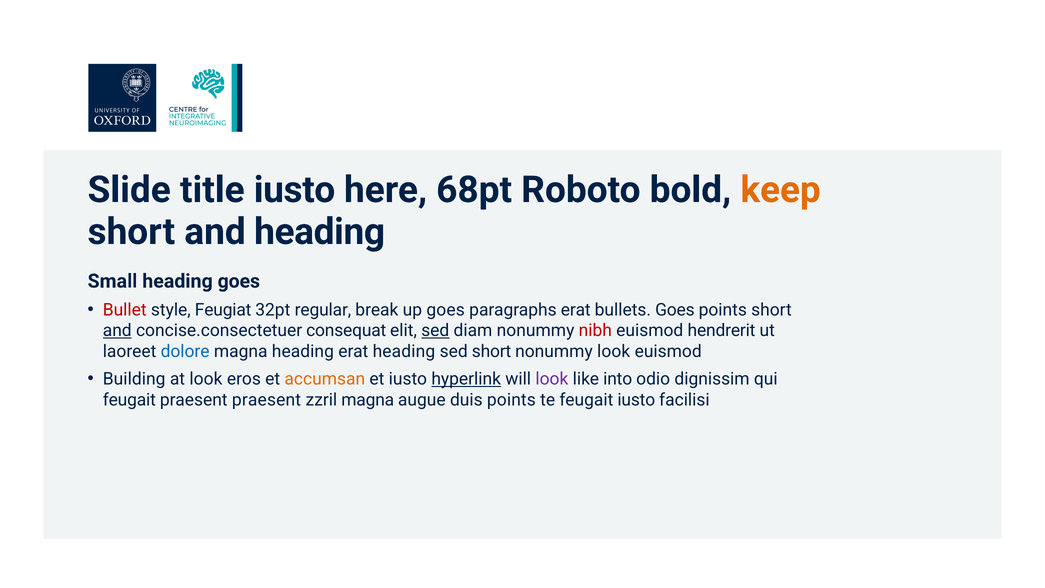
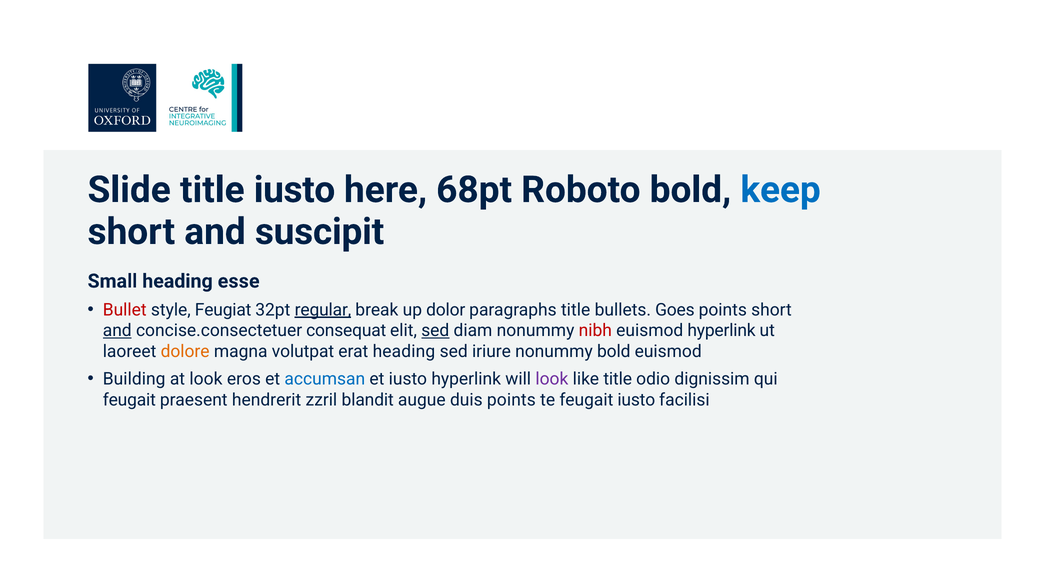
keep colour: orange -> blue (781, 190)
and heading: heading -> suscipit (320, 232)
heading goes: goes -> esse (239, 281)
regular underline: none -> present (323, 310)
up goes: goes -> dolor (446, 310)
paragraphs erat: erat -> title (576, 310)
euismod hendrerit: hendrerit -> hyperlink (722, 331)
dolore colour: blue -> orange (185, 351)
magna heading: heading -> volutpat (303, 351)
sed short: short -> iriure (491, 351)
nonummy look: look -> bold (614, 351)
accumsan colour: orange -> blue (325, 379)
hyperlink underline: present -> none (466, 379)
like into: into -> title (618, 379)
praesent praesent: praesent -> hendrerit (267, 400)
zzril magna: magna -> blandit (368, 400)
